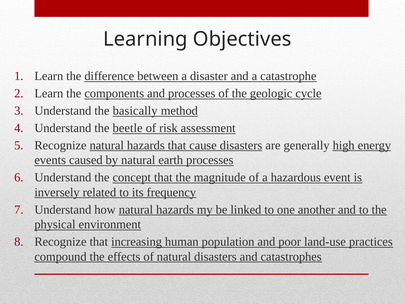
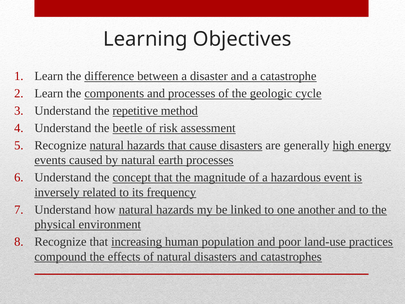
basically: basically -> repetitive (135, 111)
